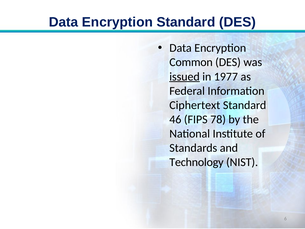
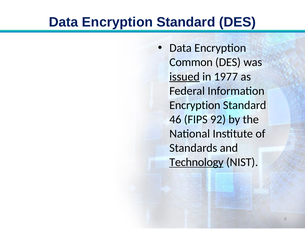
Ciphertext: Ciphertext -> Encryption (195, 105)
78: 78 -> 92 (218, 119)
Technology underline: none -> present (196, 162)
